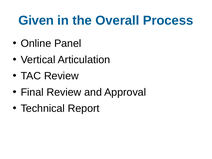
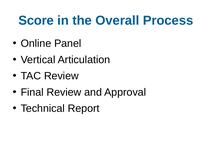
Given: Given -> Score (36, 21)
